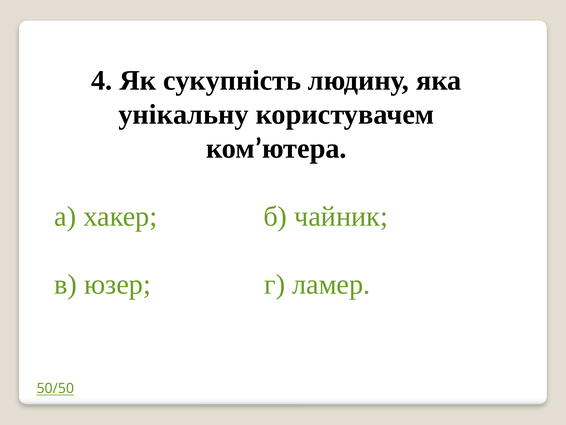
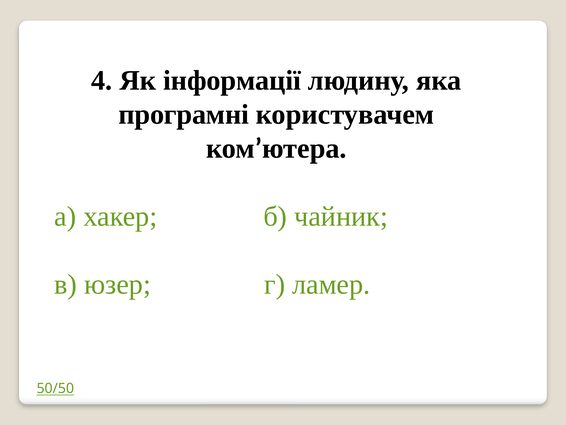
сукупність: сукупність -> інформації (232, 80)
унікальну: унікальну -> програмні (184, 114)
